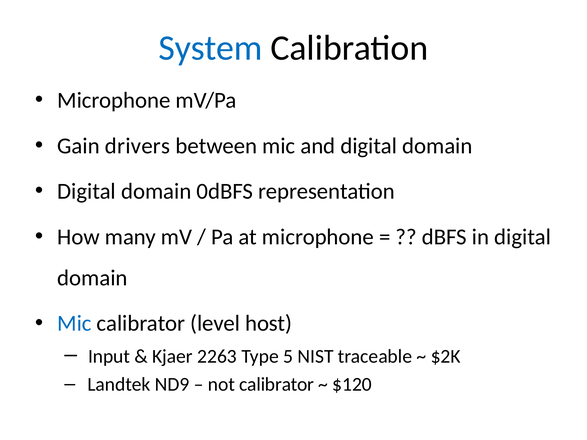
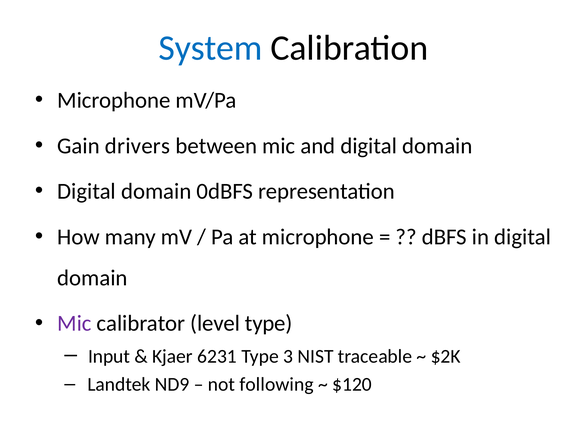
Mic colour: blue -> purple (74, 324)
level host: host -> type (269, 324)
2263: 2263 -> 6231 (217, 357)
5: 5 -> 3 (288, 357)
not calibrator: calibrator -> following (277, 385)
